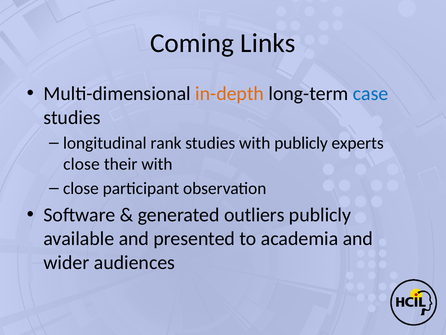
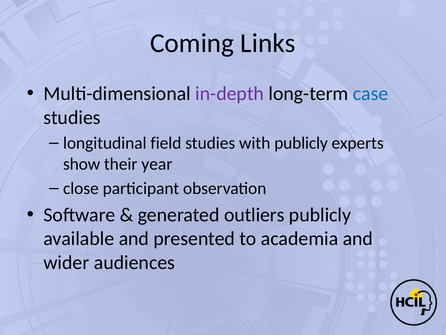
in-depth colour: orange -> purple (230, 94)
rank: rank -> field (166, 143)
close: close -> show (82, 164)
their with: with -> year (157, 164)
